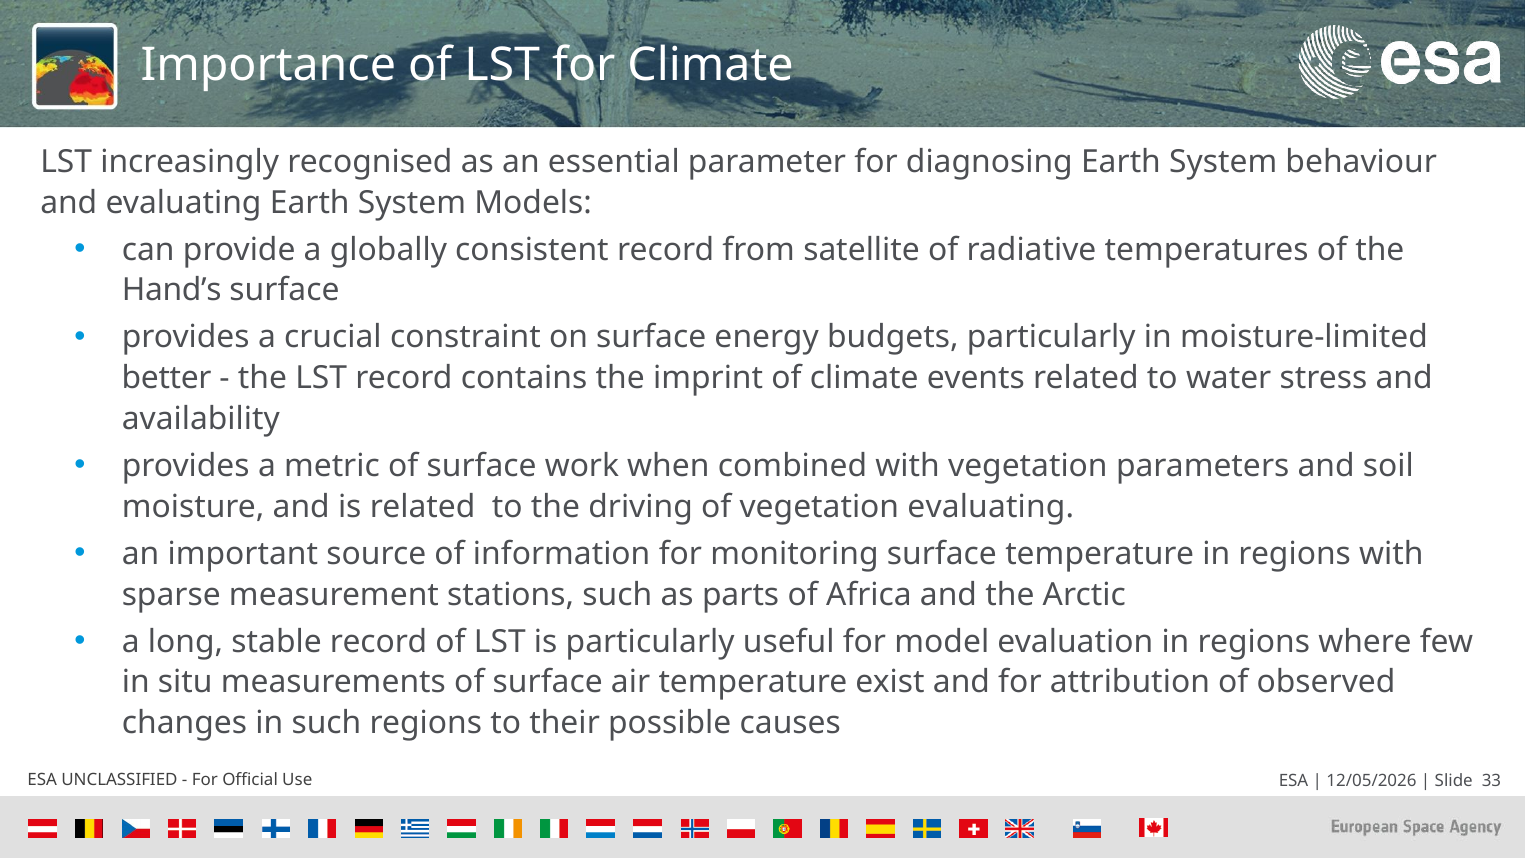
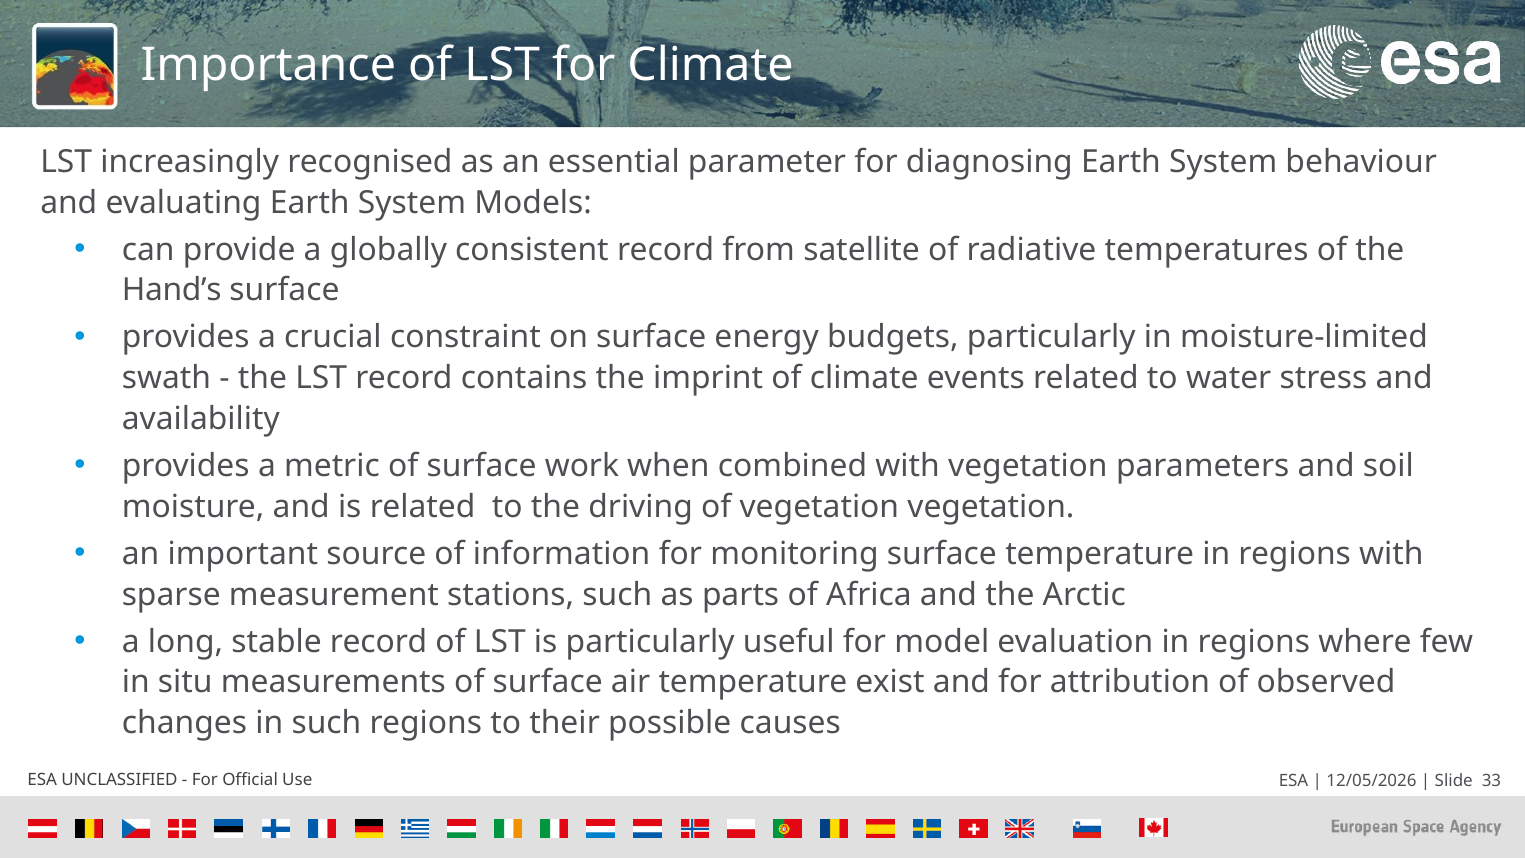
better: better -> swath (166, 378)
vegetation evaluating: evaluating -> vegetation (991, 507)
